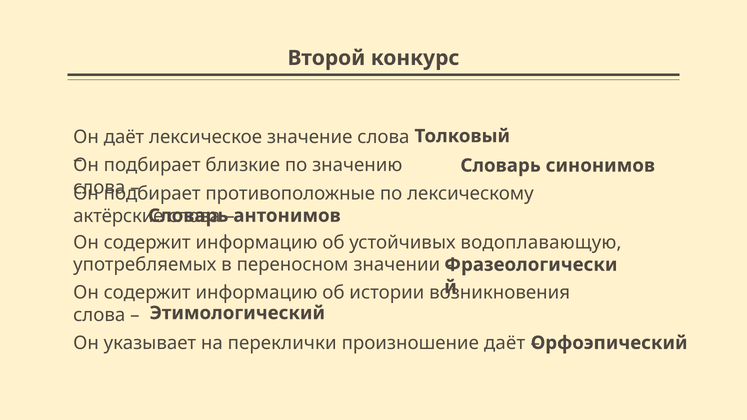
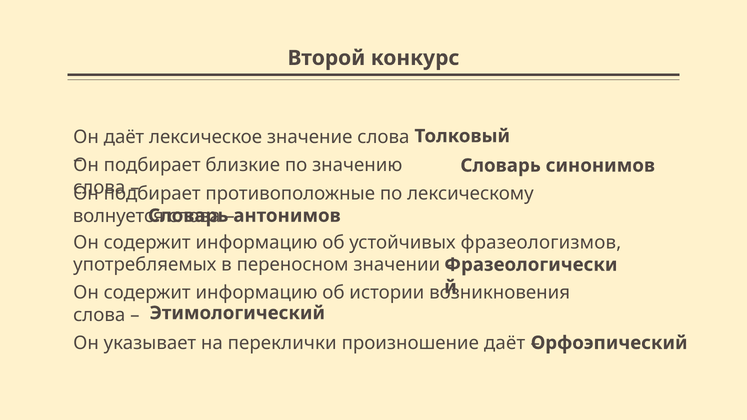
актёрские: актёрские -> волнуется (118, 216)
водоплавающую: водоплавающую -> фразеологизмов (541, 243)
